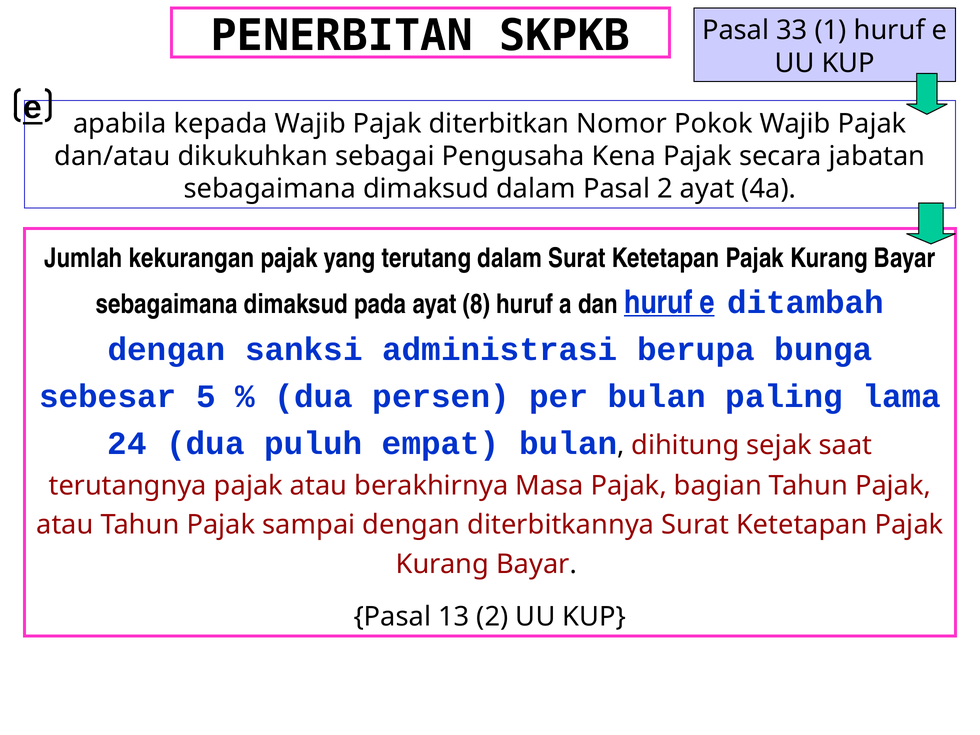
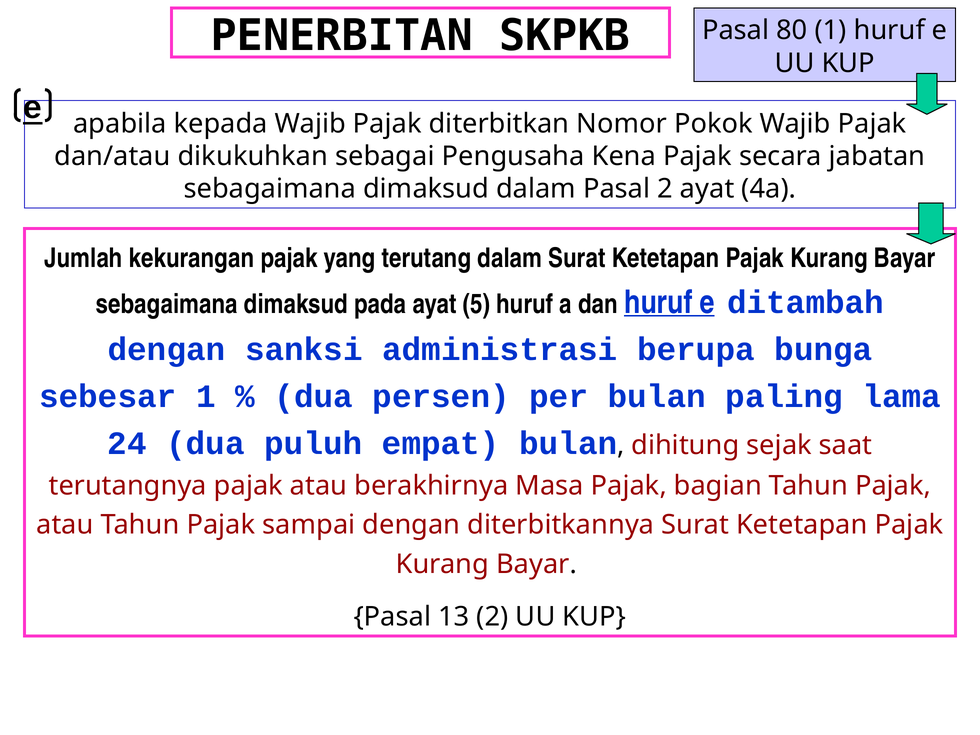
33: 33 -> 80 (792, 30)
8: 8 -> 5 (476, 304)
sebesar 5: 5 -> 1 (206, 397)
